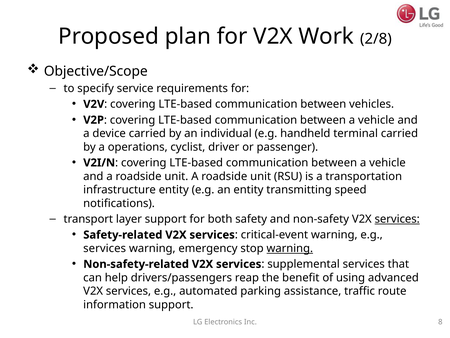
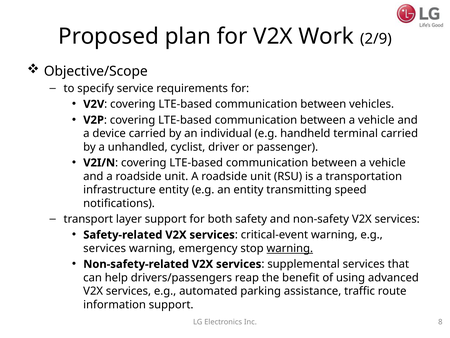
2/8: 2/8 -> 2/9 (376, 39)
operations: operations -> unhandled (138, 147)
services underline: present -> none (397, 219)
